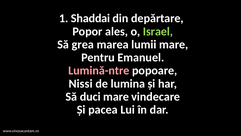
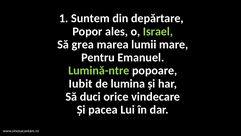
Shaddai: Shaddai -> Suntem (90, 18)
Lumină-ntre colour: pink -> light green (99, 70)
Nissi: Nissi -> Iubit (81, 83)
duci mare: mare -> orice (116, 96)
